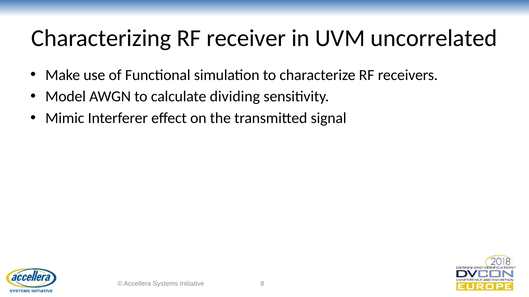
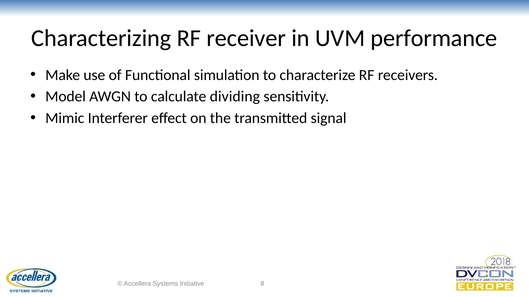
uncorrelated: uncorrelated -> performance (434, 38)
